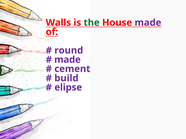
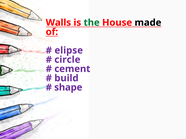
made colour: purple -> black (148, 23)
round: round -> elipse (69, 51)
made: made -> circle (67, 60)
elipse: elipse -> shape (68, 88)
